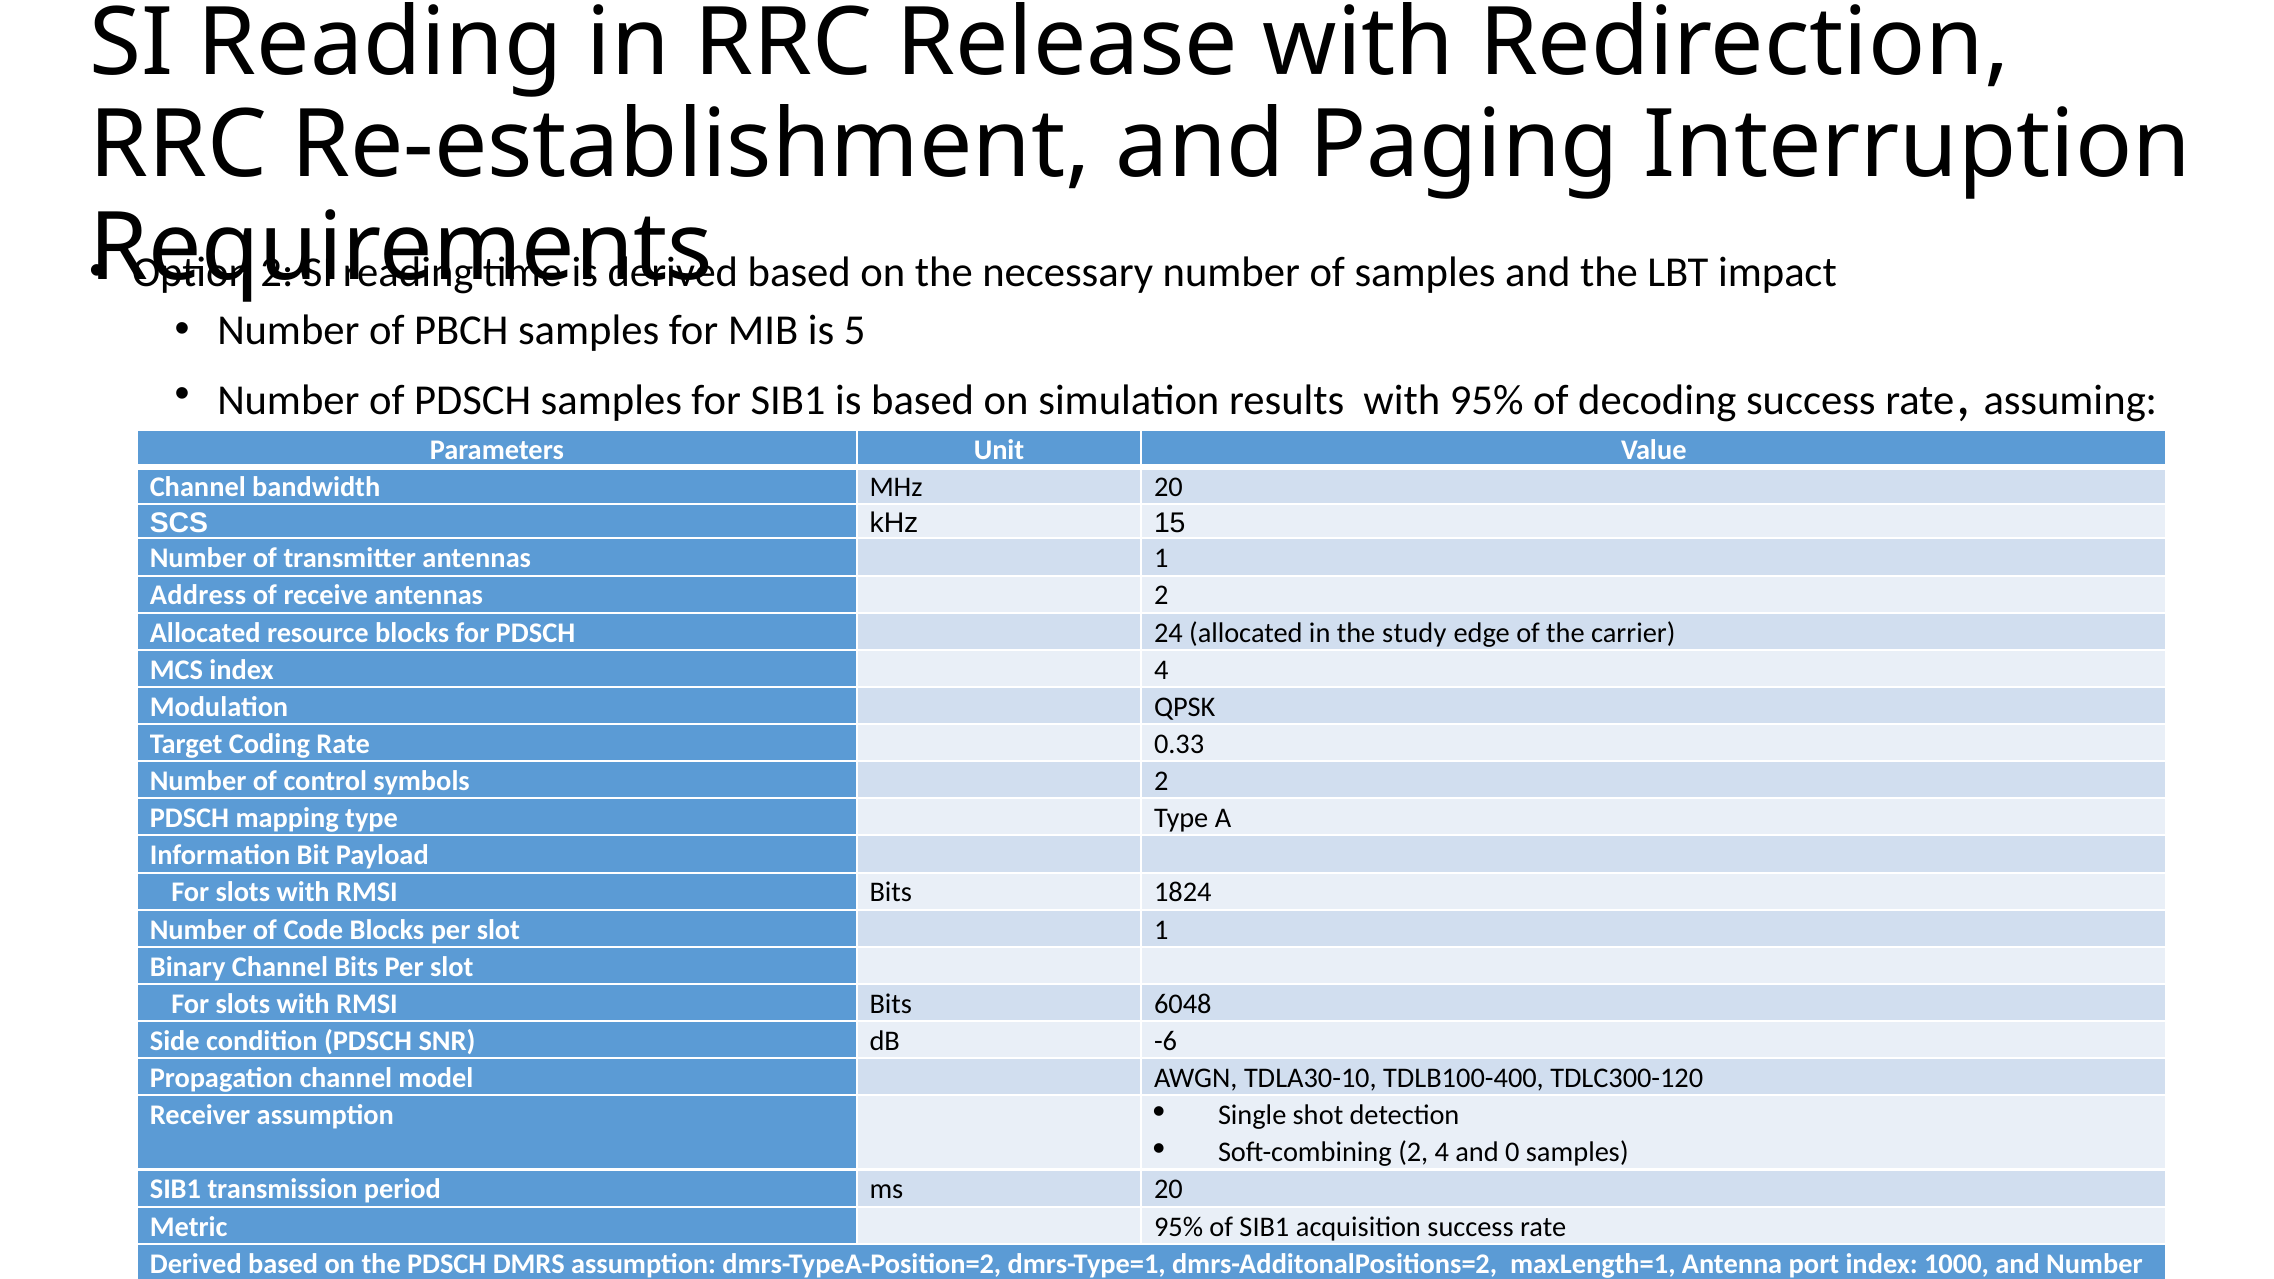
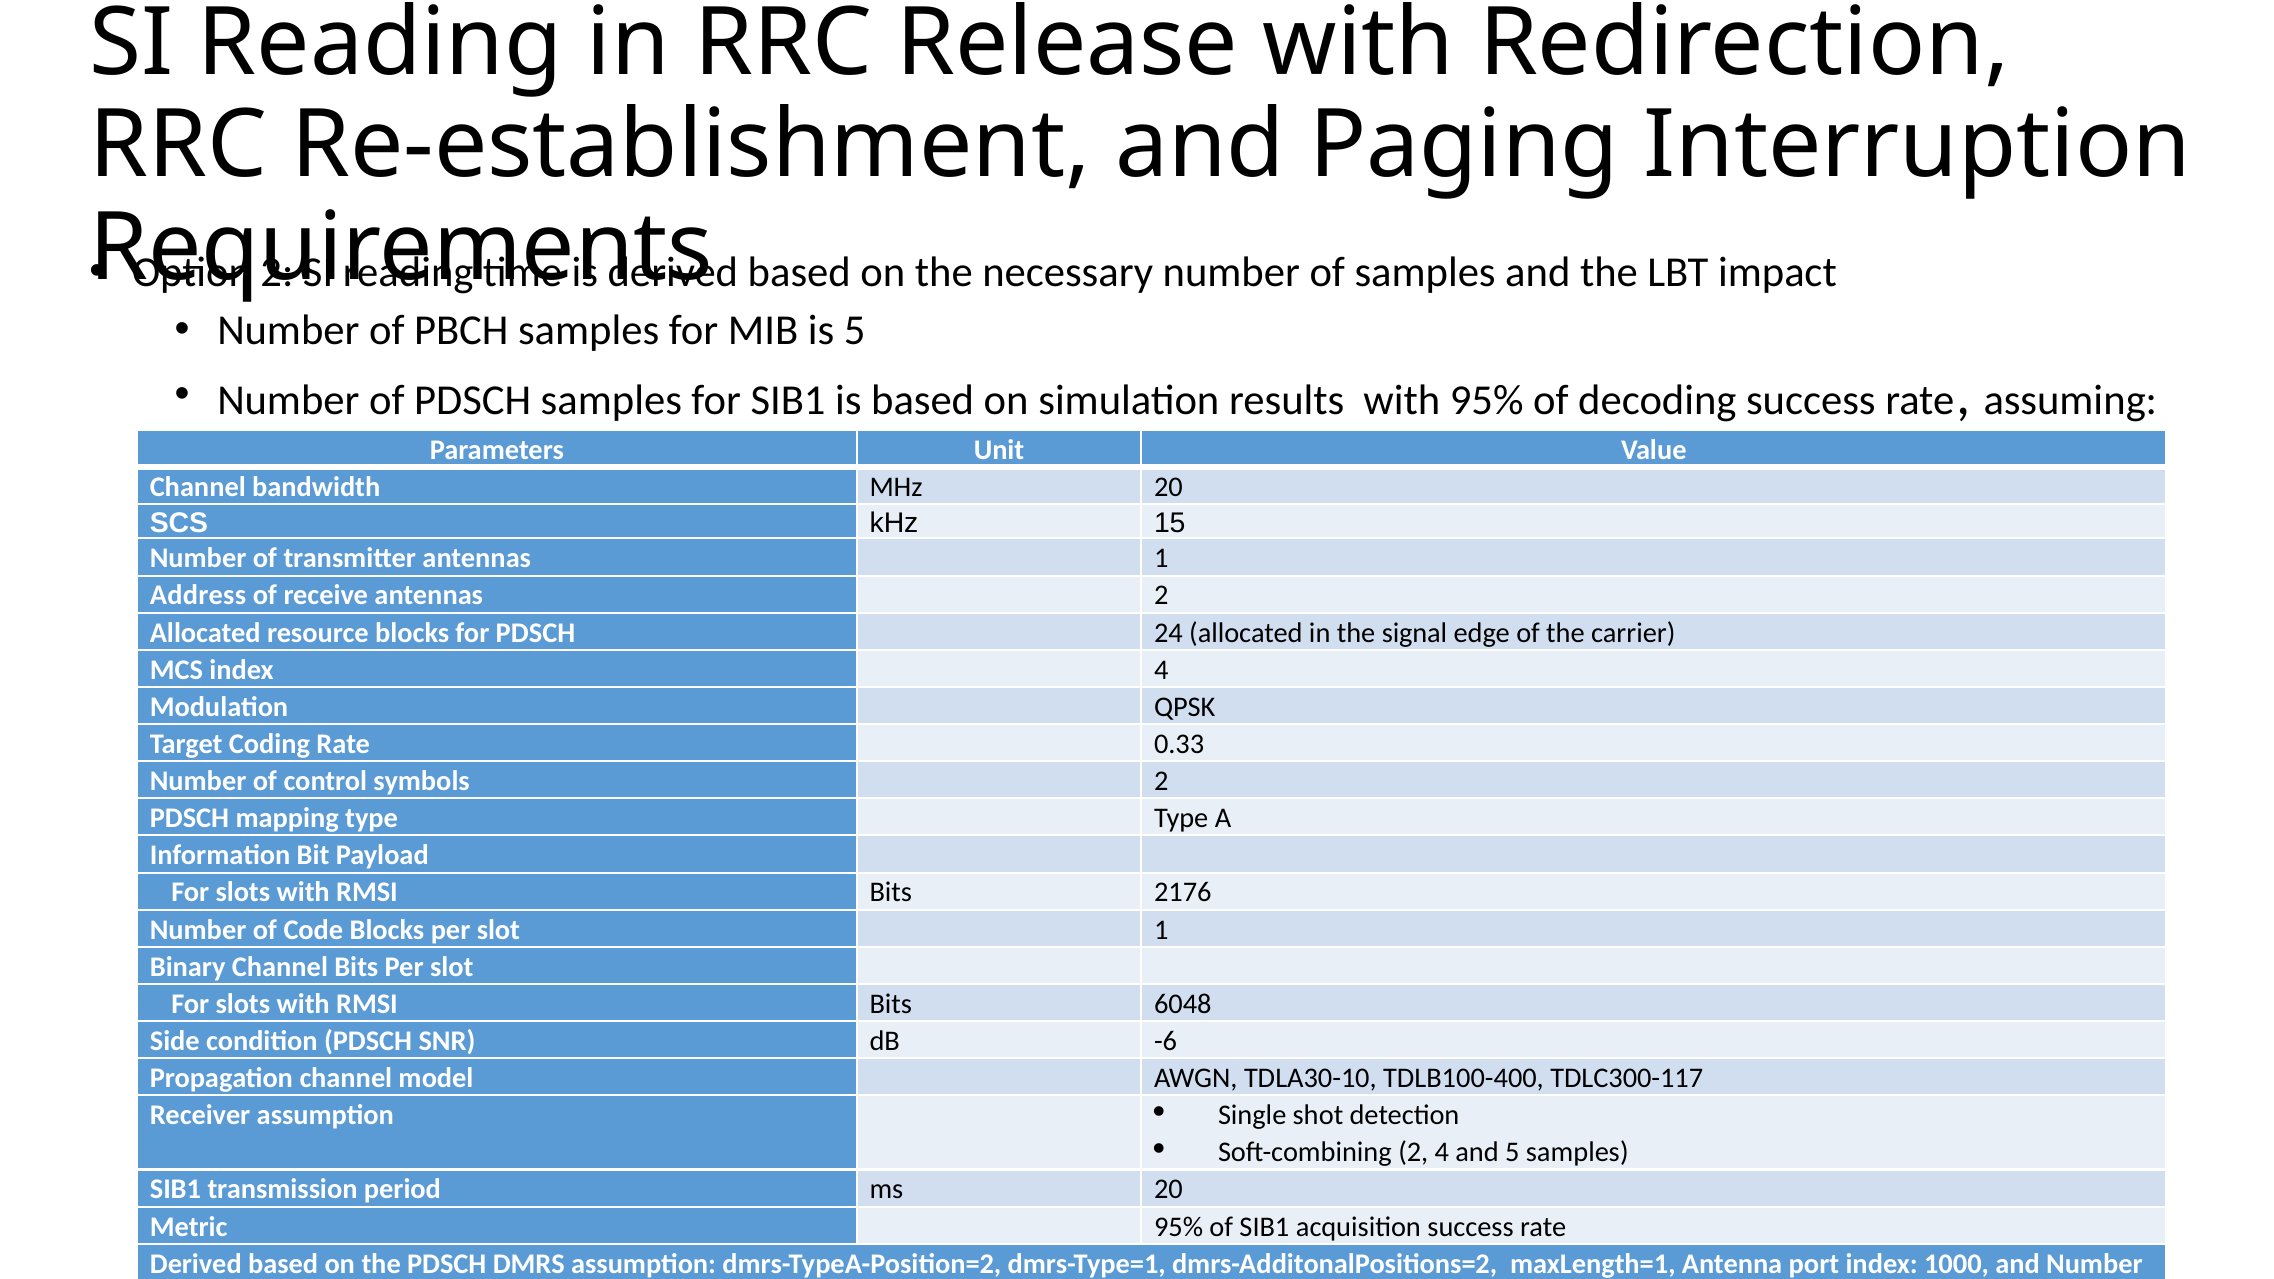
study: study -> signal (1415, 633)
1824: 1824 -> 2176 (1183, 893)
TDLC300-120: TDLC300-120 -> TDLC300-117 (1627, 1078)
and 0: 0 -> 5 (1512, 1153)
